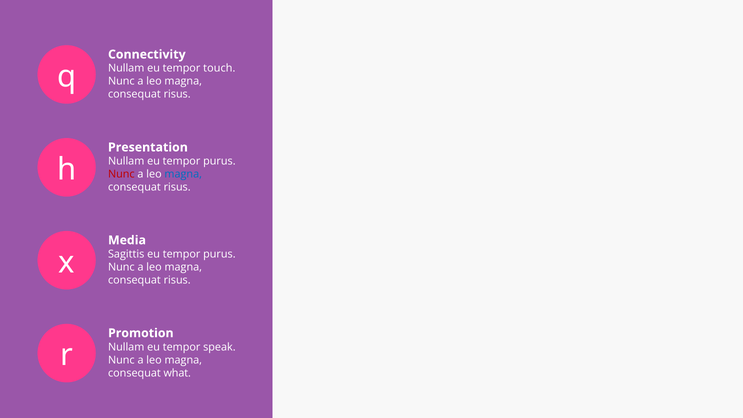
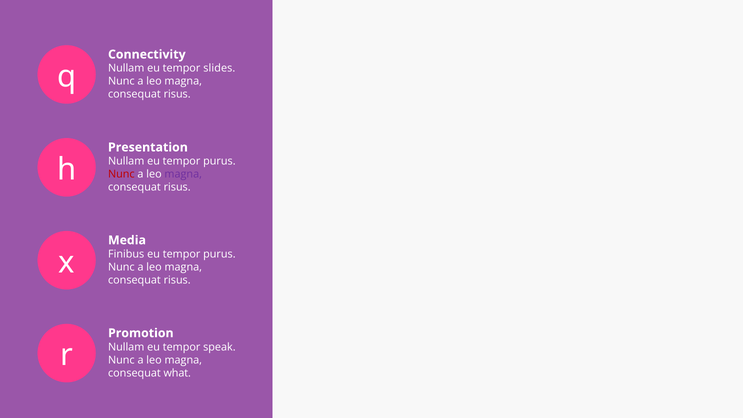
touch: touch -> slides (219, 68)
magna colour: blue -> purple (183, 174)
Sagittis: Sagittis -> Finibus (126, 254)
